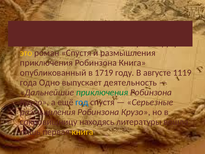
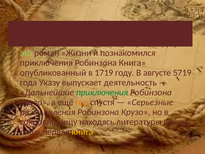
это colour: yellow -> light green (26, 53)
роман Спустя: Спустя -> Жизни (76, 53)
и размышления: размышления -> познакомился (128, 53)
1119: 1119 -> 5719 (182, 73)
Одно: Одно -> Указу (50, 82)
год colour: blue -> orange (82, 102)
